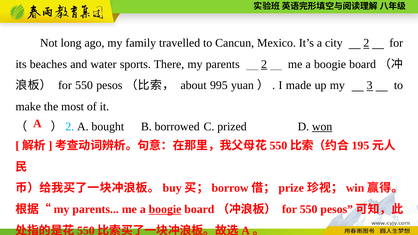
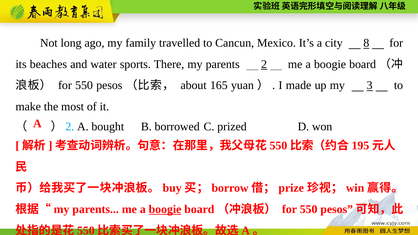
city 2: 2 -> 8 (366, 43)
995: 995 -> 165 (219, 85)
won underline: present -> none (322, 127)
